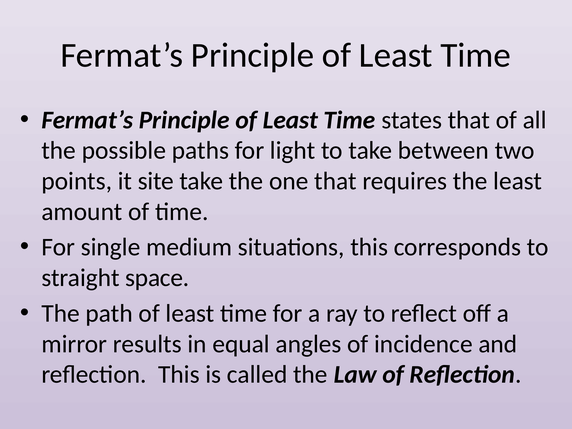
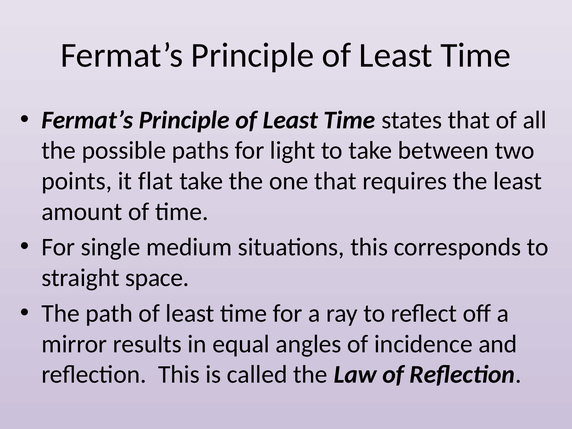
site: site -> flat (156, 181)
